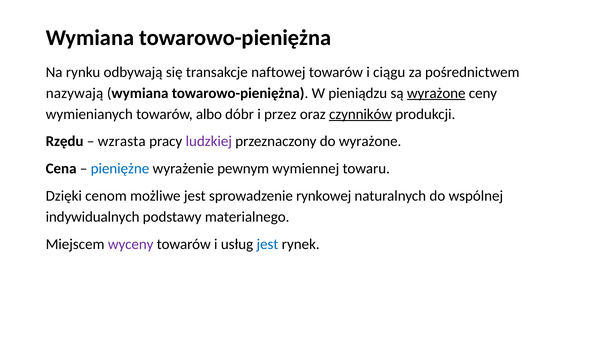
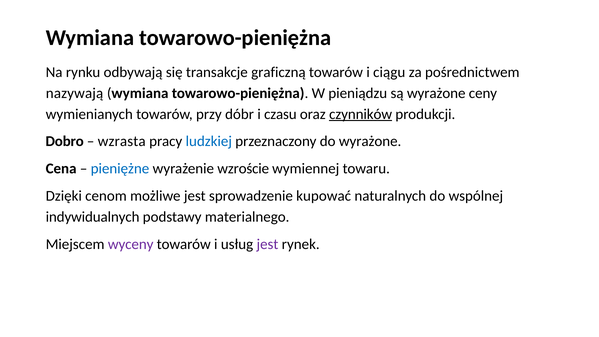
naftowej: naftowej -> graficzną (278, 72)
wyrażone underline: present -> none (436, 93)
albo: albo -> przy (209, 114)
przez: przez -> czasu (280, 114)
Rzędu: Rzędu -> Dobro (65, 141)
ludzkiej colour: purple -> blue (209, 141)
pewnym: pewnym -> wzroście (243, 169)
rynkowej: rynkowej -> kupować (324, 196)
jest colour: blue -> purple (267, 244)
